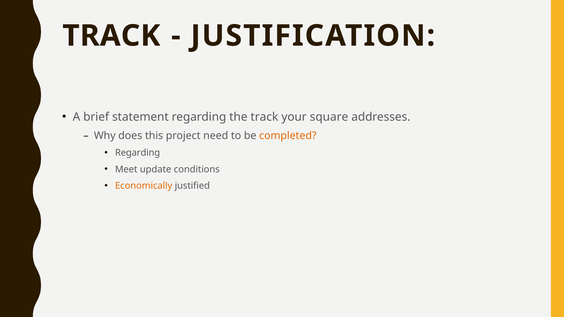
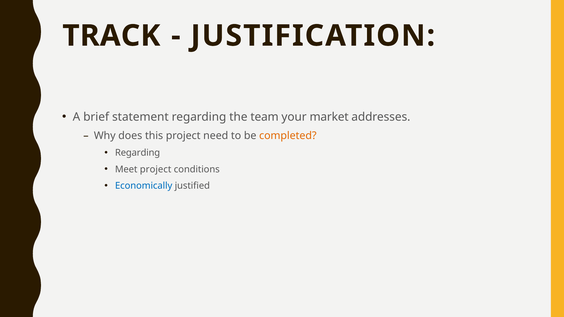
the track: track -> team (265, 117)
square: square -> market (329, 117)
Meet update: update -> project (156, 169)
Economically colour: orange -> blue (144, 186)
